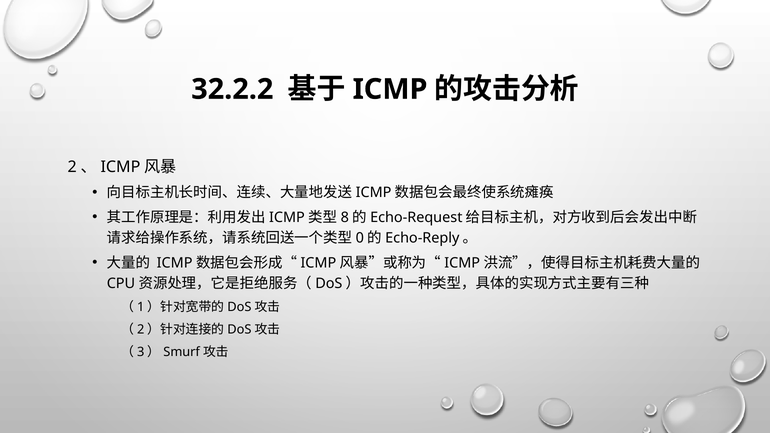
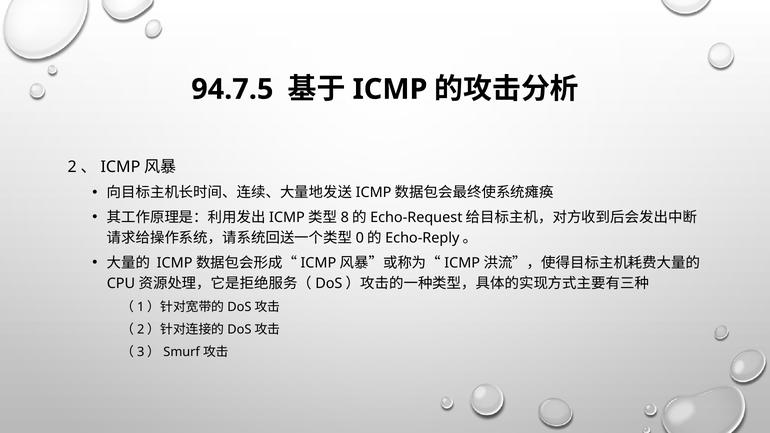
32.2.2: 32.2.2 -> 94.7.5 (232, 89)
